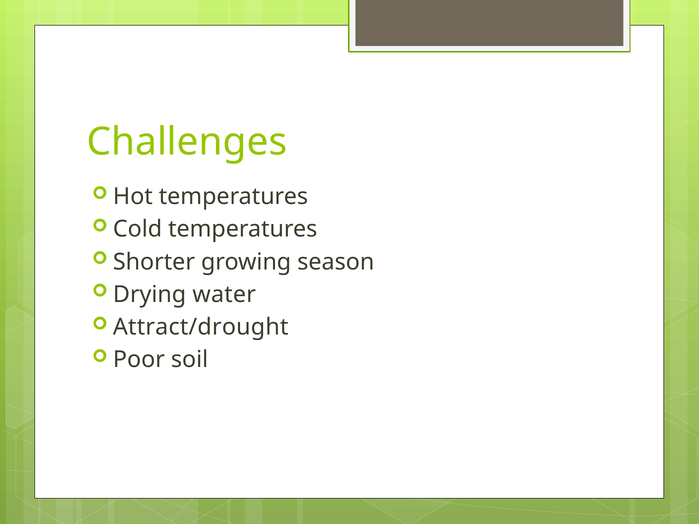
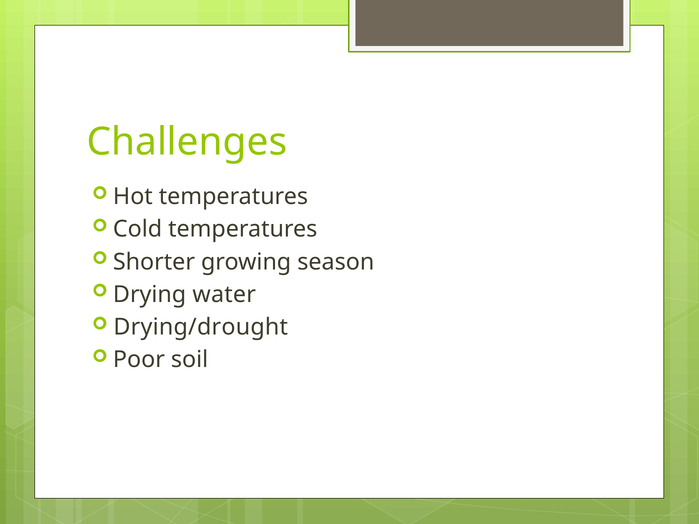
Attract/drought: Attract/drought -> Drying/drought (201, 327)
